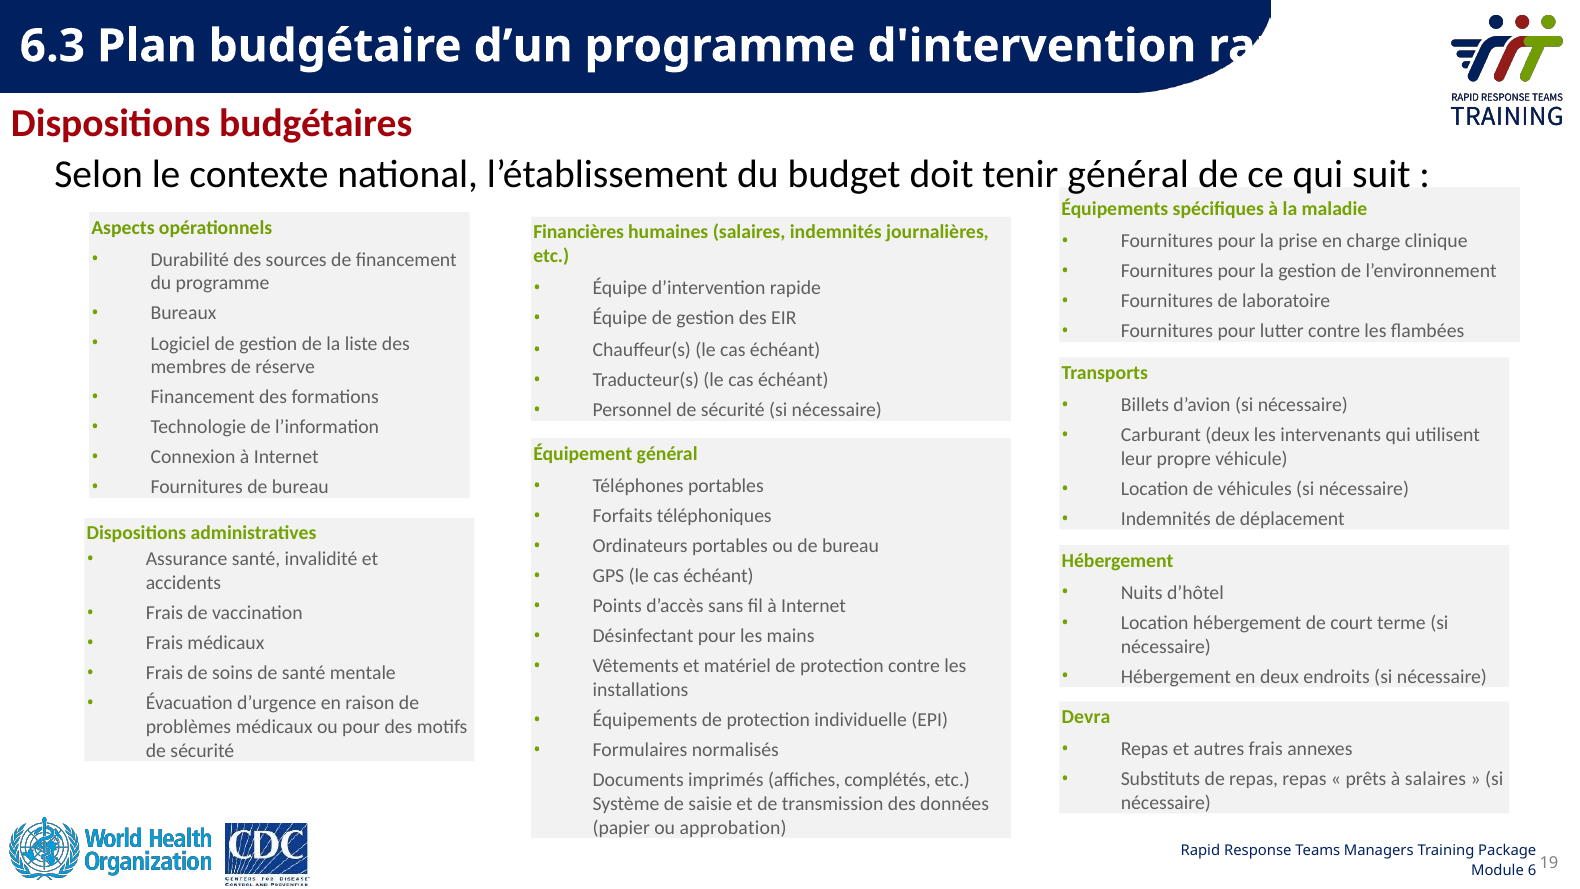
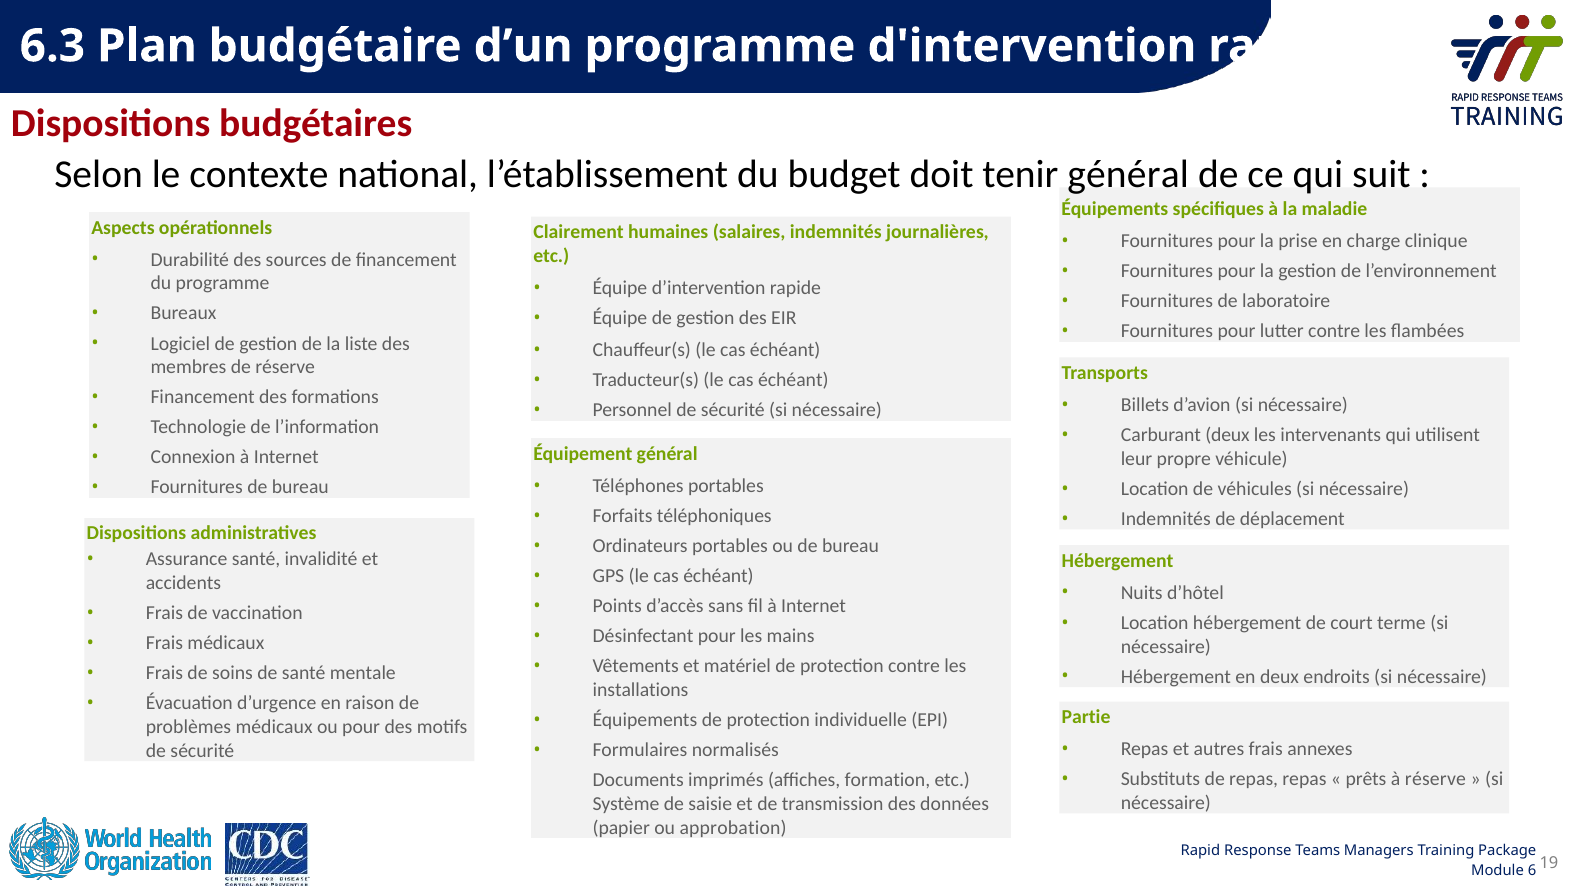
Financières: Financières -> Clairement (579, 232)
Devra: Devra -> Partie (1086, 717)
complétés: complétés -> formation (887, 780)
à salaires: salaires -> réserve (1435, 779)
